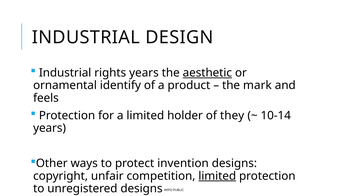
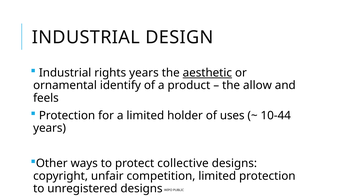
mark: mark -> allow (257, 85)
they: they -> uses (232, 115)
10-14: 10-14 -> 10-44 (276, 115)
invention: invention -> collective (183, 163)
limited underline: present -> none (217, 176)
